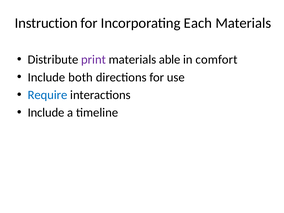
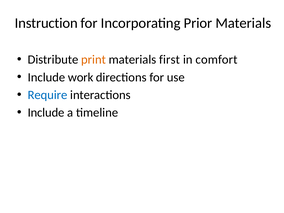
Each: Each -> Prior (198, 23)
print colour: purple -> orange (94, 60)
able: able -> first (170, 60)
both: both -> work (81, 77)
